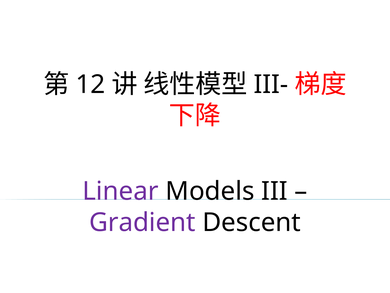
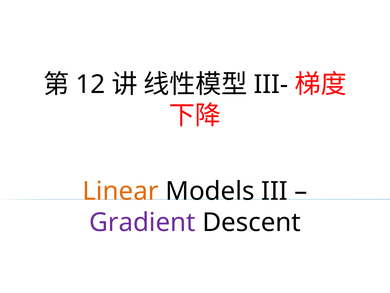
Linear colour: purple -> orange (121, 191)
